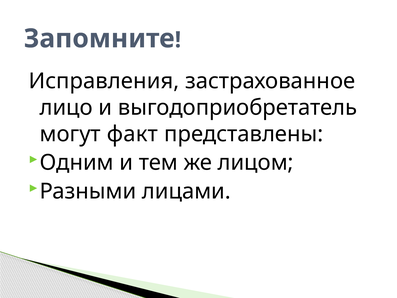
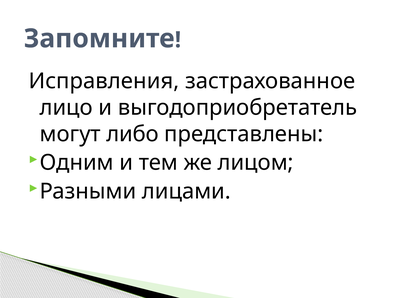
факт: факт -> либо (133, 134)
